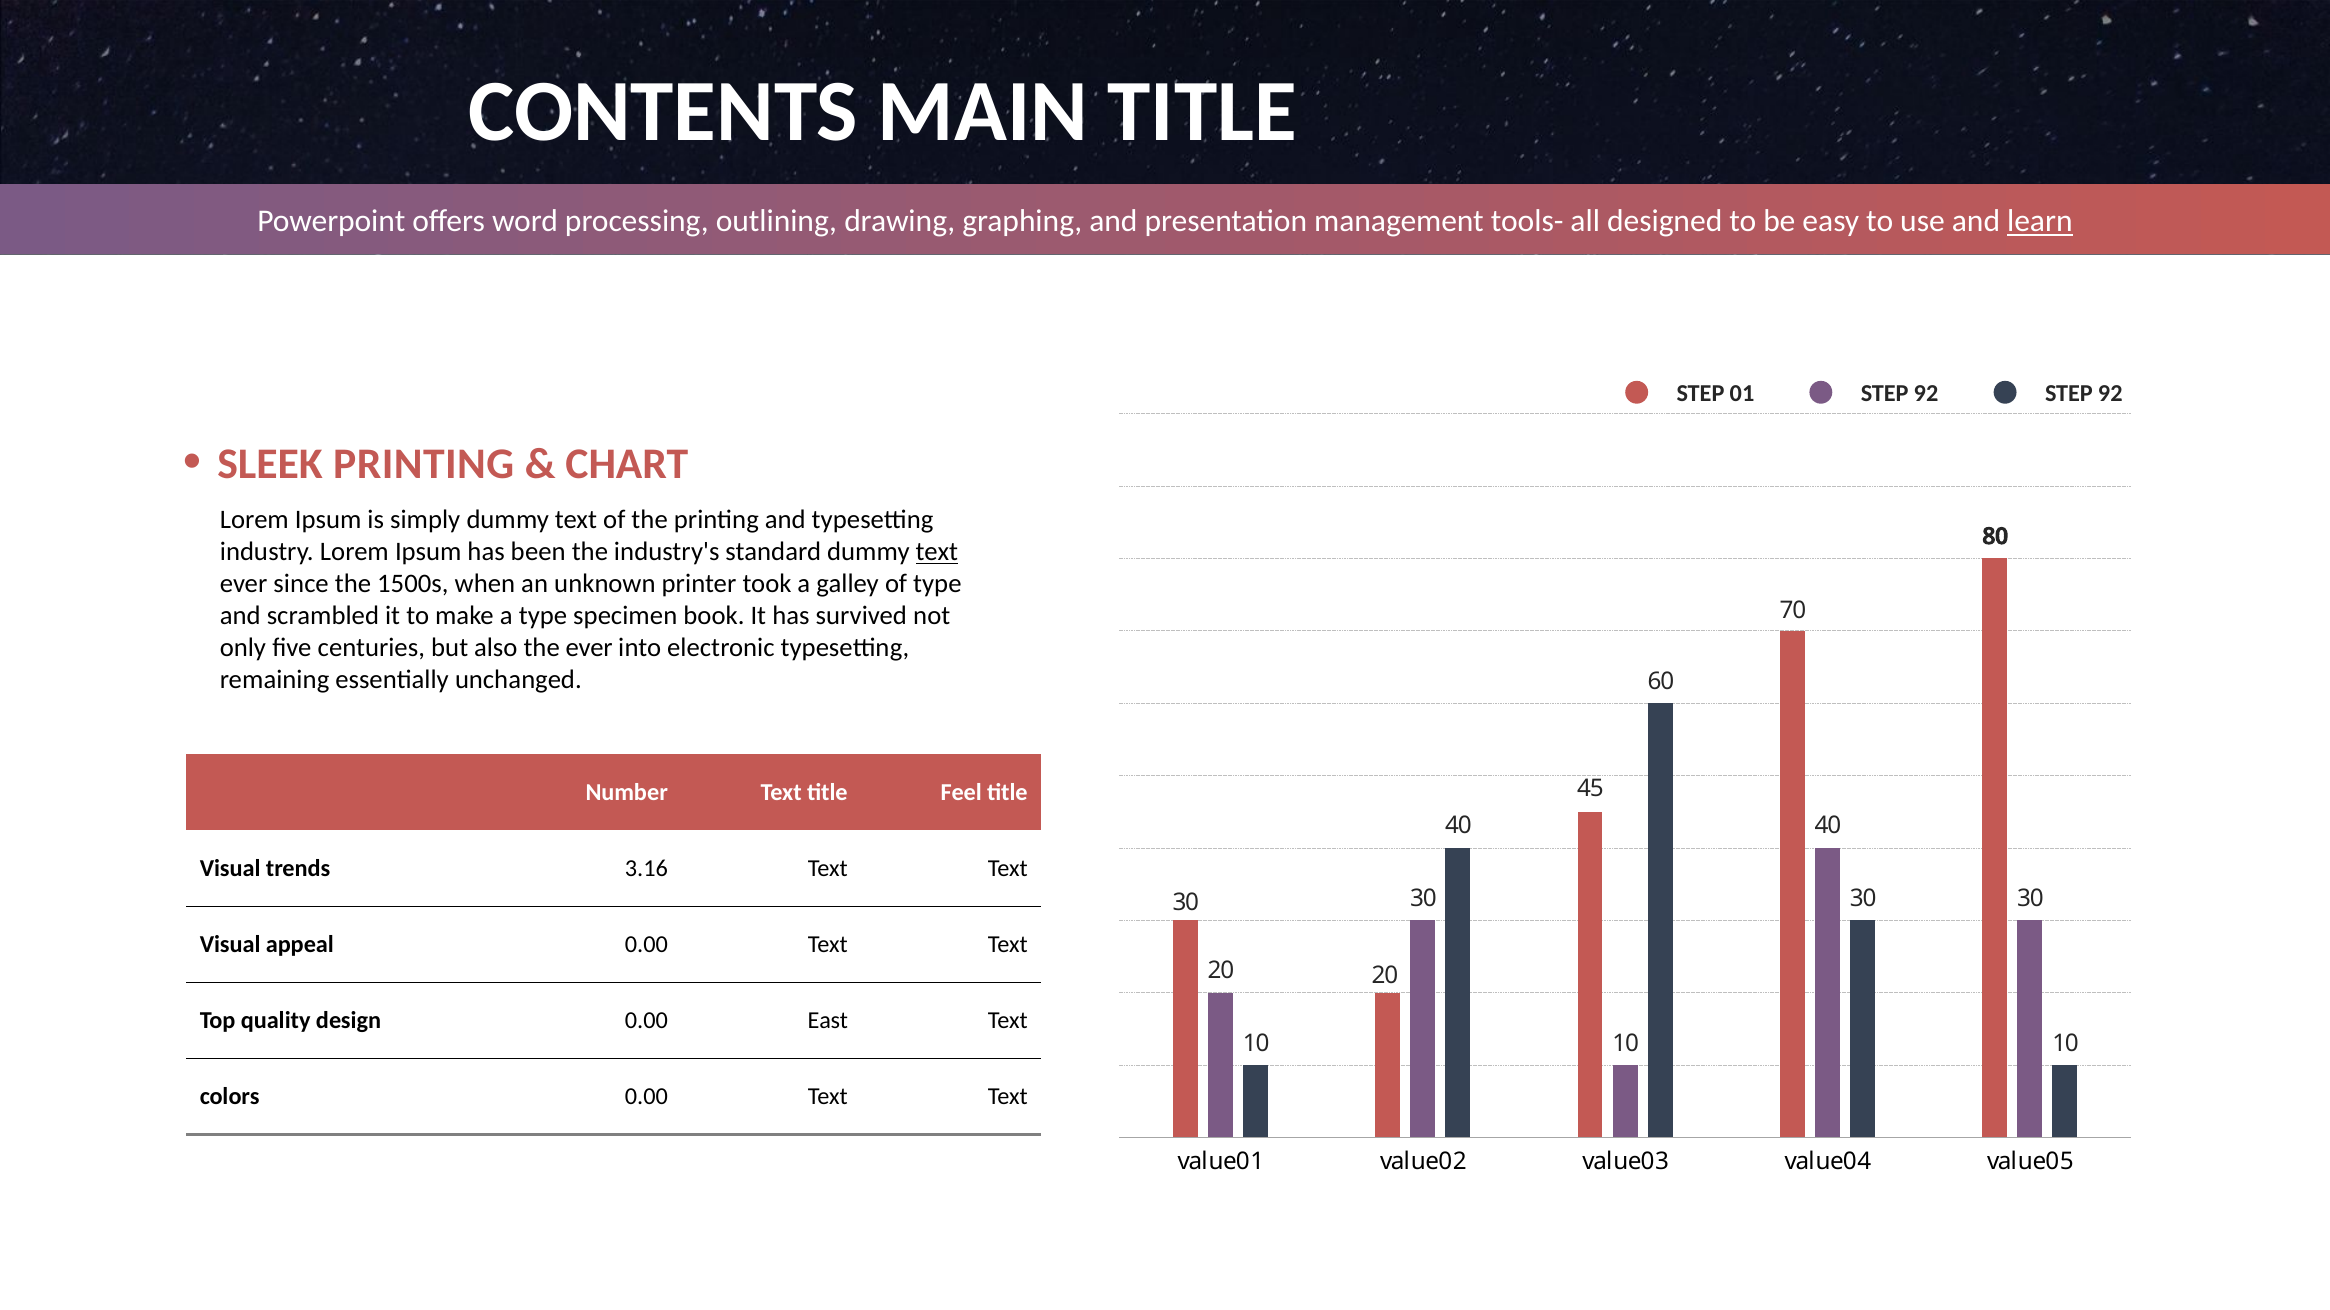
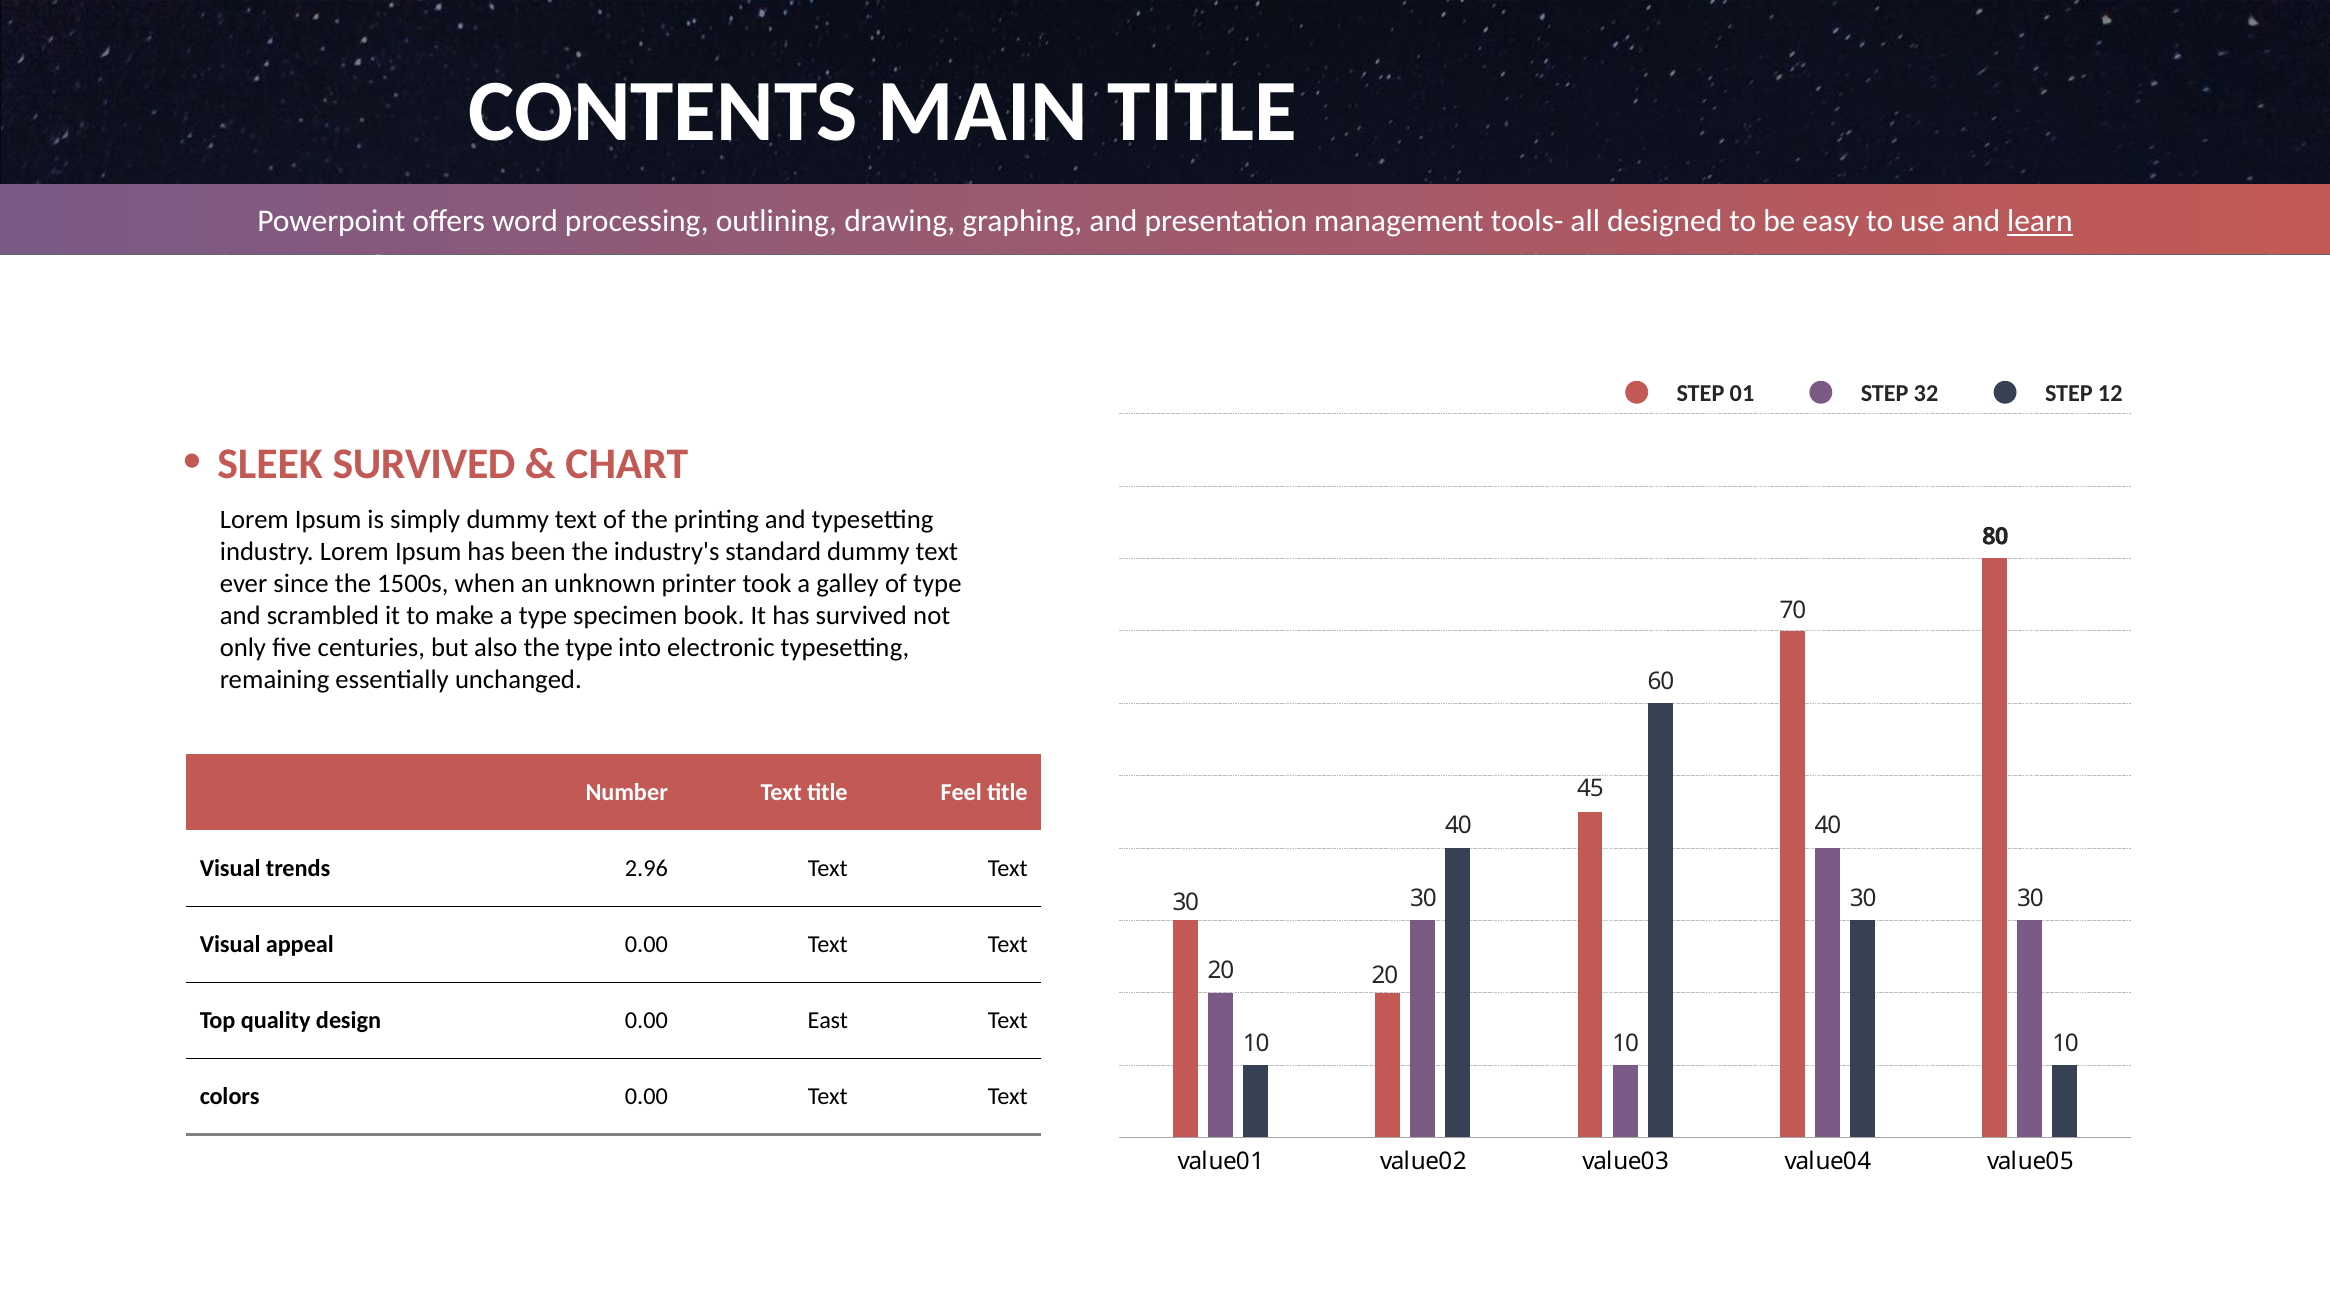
01 STEP 92: 92 -> 32 (1926, 394)
92: 92 -> 12 (2110, 394)
SLEEK PRINTING: PRINTING -> SURVIVED (424, 464)
text underline: present -> none (937, 552)
the ever: ever -> type (589, 648)
3.16: 3.16 -> 2.96 (646, 869)
